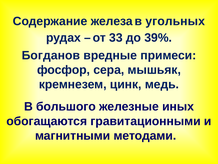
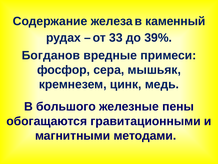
угольных: угольных -> каменный (175, 21)
иных: иных -> пены (178, 106)
